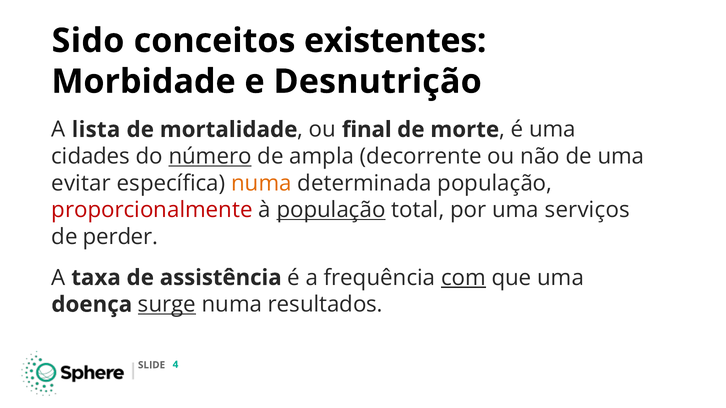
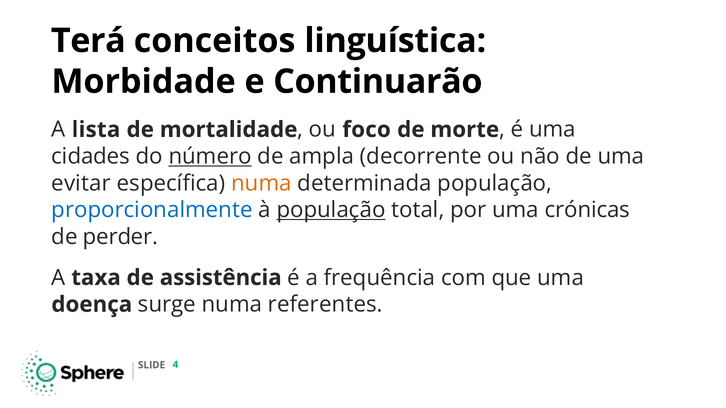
Sido: Sido -> Terá (88, 41)
existentes: existentes -> linguística (395, 41)
Desnutrição: Desnutrição -> Continuarão (378, 82)
final: final -> foco (367, 130)
proporcionalmente colour: red -> blue (152, 210)
serviços: serviços -> crónicas (587, 210)
com underline: present -> none (463, 278)
surge underline: present -> none (167, 305)
resultados: resultados -> referentes (325, 305)
